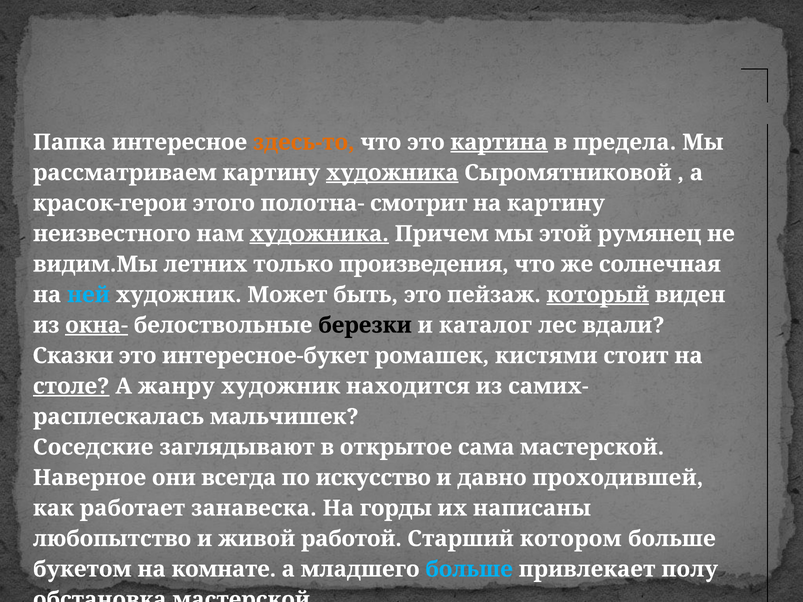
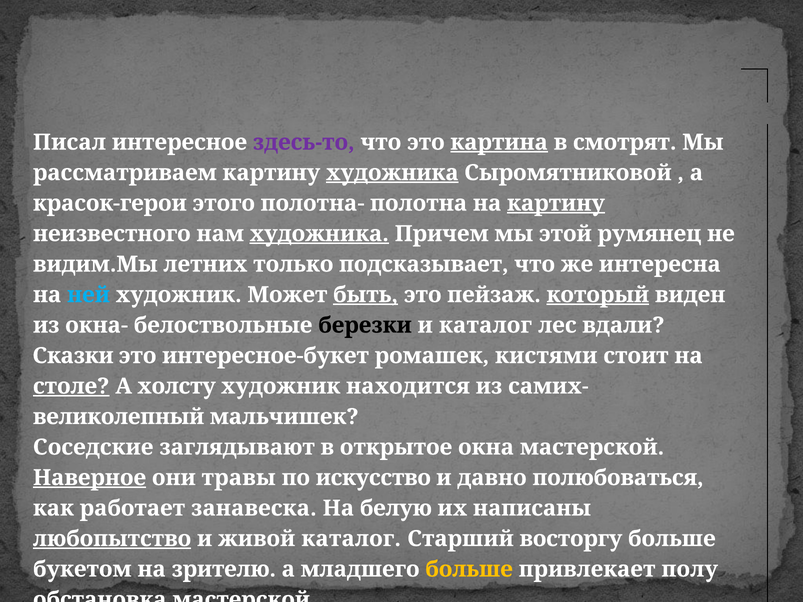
Папка: Папка -> Писал (69, 142)
здесь-то colour: orange -> purple (304, 142)
предела: предела -> смотрят (625, 142)
смотрит: смотрит -> полотна (419, 203)
картину underline: none -> present (556, 203)
произведения: произведения -> подсказывает (424, 264)
солнечная: солнечная -> интересна (660, 264)
быть underline: none -> present (366, 295)
окна- underline: present -> none (97, 325)
жанру: жанру -> холсту (177, 386)
расплескалась: расплескалась -> великолепный (119, 417)
сама: сама -> окна (486, 447)
Наверное underline: none -> present (90, 478)
они всегда: всегда -> травы (239, 478)
проходившей: проходившей -> полюбоваться (618, 478)
На горды: горды -> белую (396, 508)
любопытство underline: none -> present (112, 539)
живой работой: работой -> каталог (351, 539)
котором: котором -> восторгу (571, 539)
комнате: комнате -> зрителю (224, 569)
больше colour: light blue -> yellow (469, 569)
